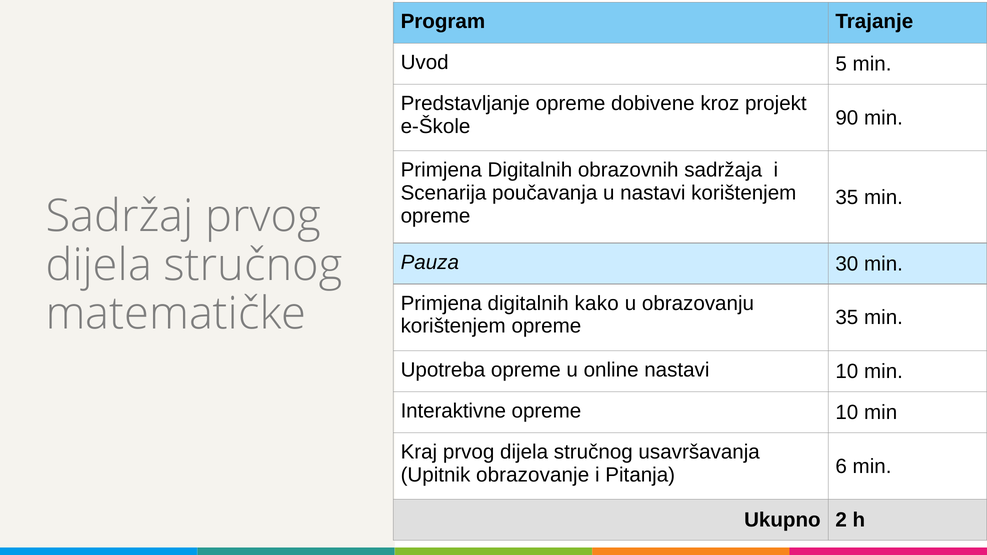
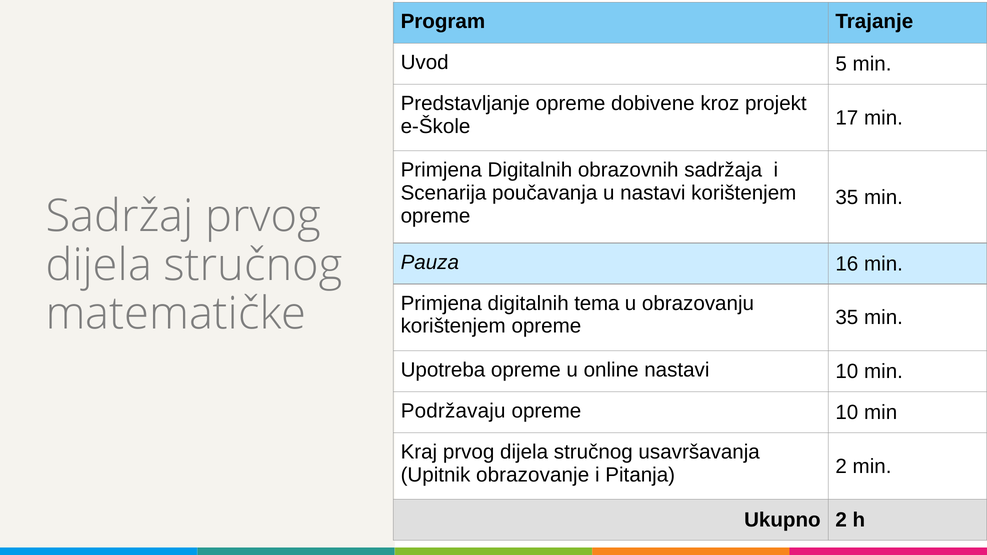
90: 90 -> 17 (847, 118)
30: 30 -> 16 (847, 264)
kako: kako -> tema (597, 303)
Interaktivne: Interaktivne -> Podržavaju (453, 411)
Pitanja 6: 6 -> 2 (841, 466)
